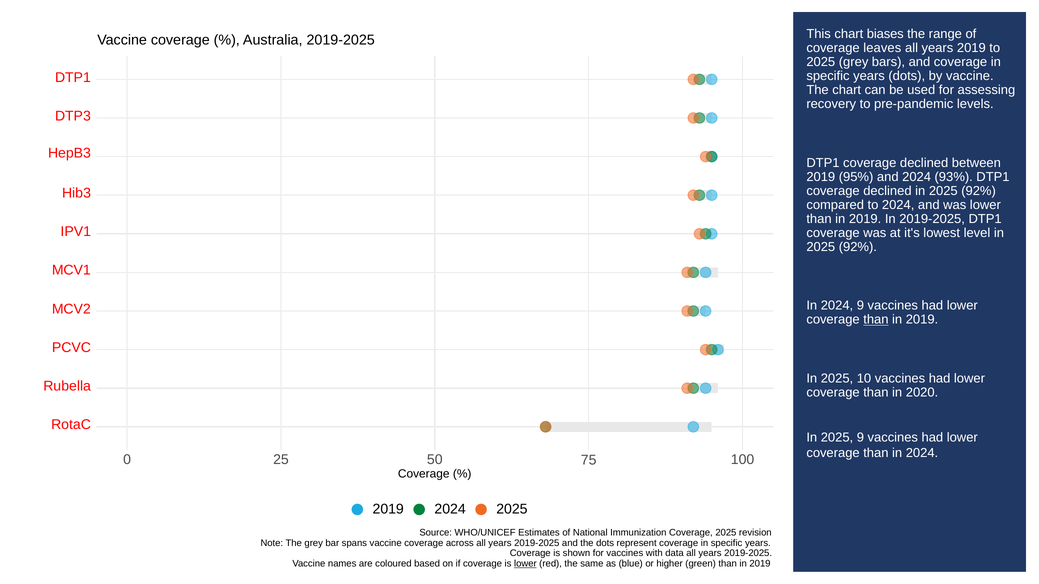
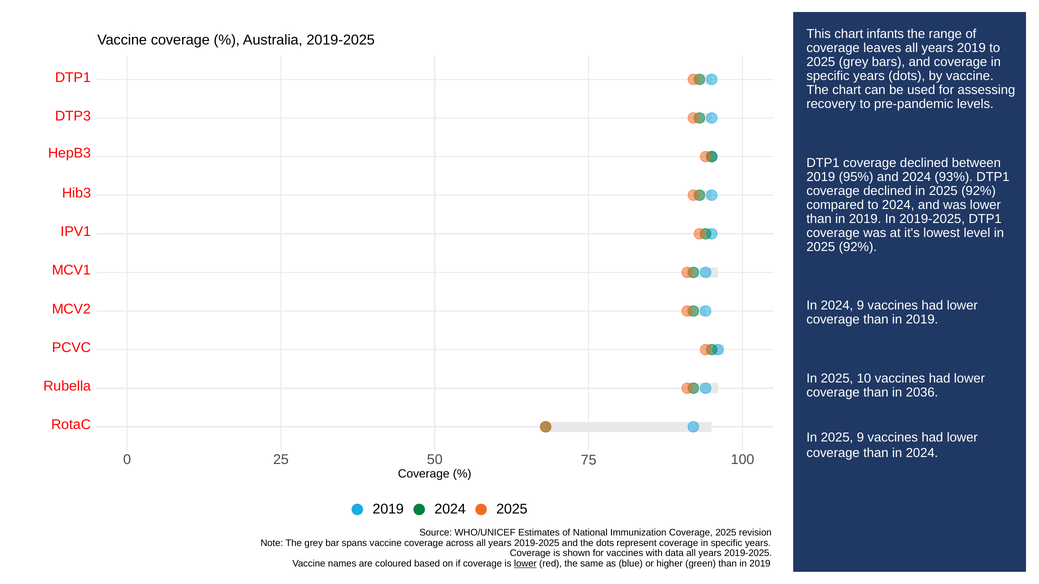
biases: biases -> infants (885, 34)
than underline: present -> none (876, 320)
2020: 2020 -> 2036 (922, 393)
